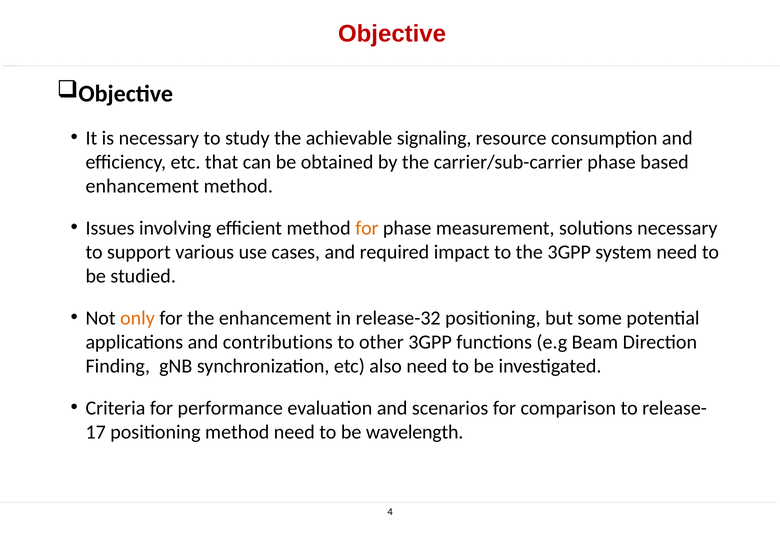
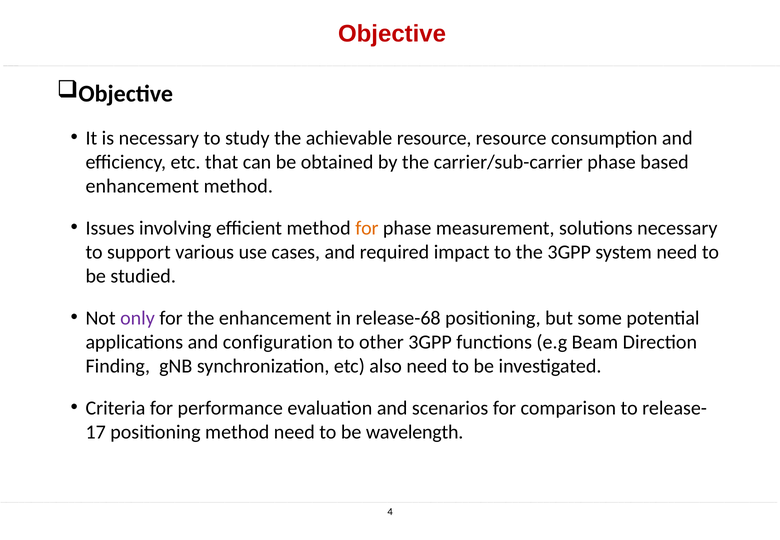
achievable signaling: signaling -> resource (434, 138)
only colour: orange -> purple (138, 318)
release-32: release-32 -> release-68 (398, 318)
contributions: contributions -> configuration (278, 342)
